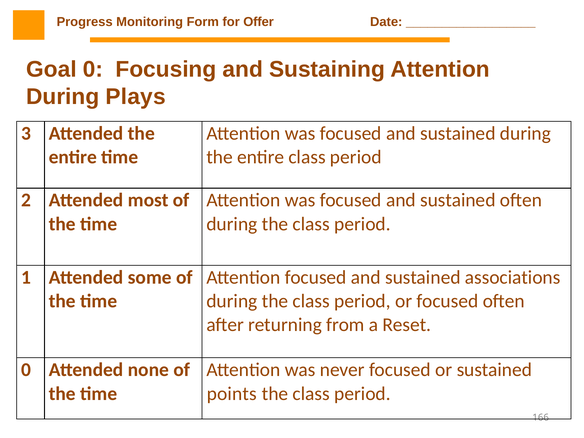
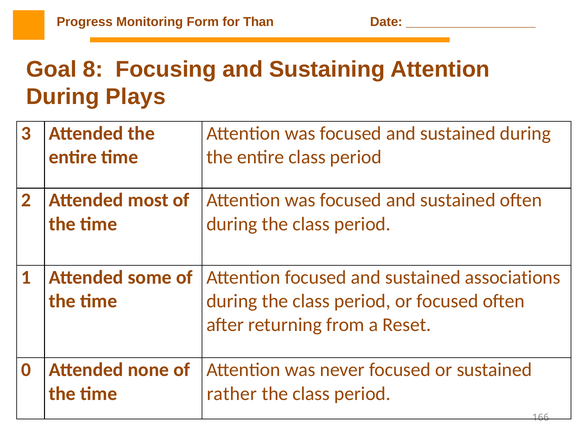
Offer: Offer -> Than (258, 22)
Goal 0: 0 -> 8 (93, 69)
points: points -> rather (232, 394)
